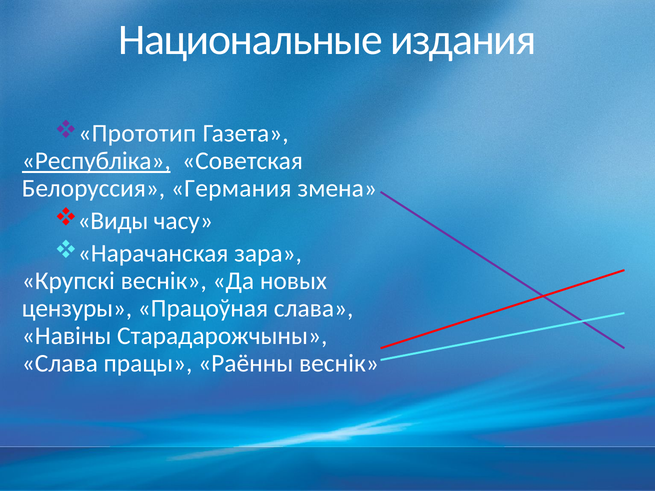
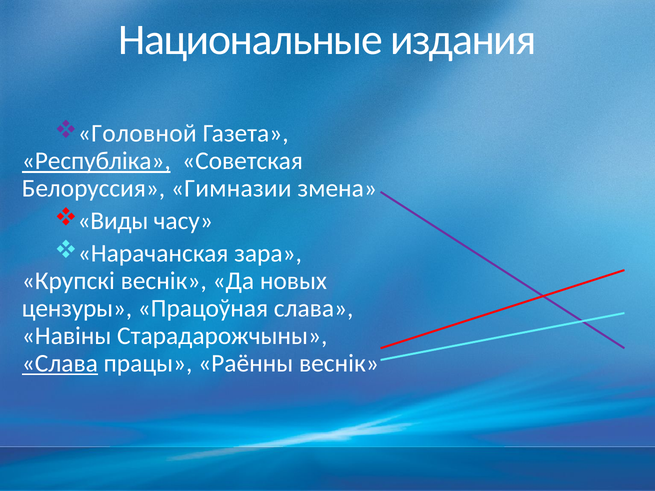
Прототип: Прототип -> Головной (137, 134)
Германия: Германия -> Гимназии (231, 189)
Слава underline: none -> present (60, 364)
